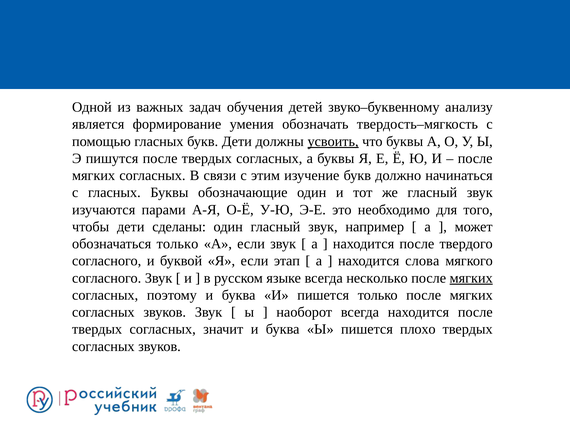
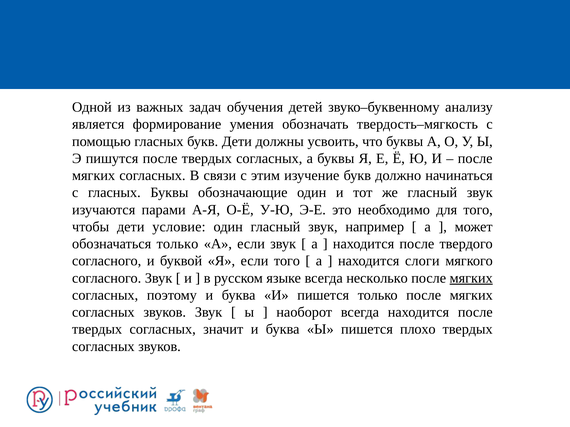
усвоить underline: present -> none (333, 142)
сделаны: сделаны -> условие (179, 227)
если этап: этап -> того (287, 261)
слова: слова -> слоги (422, 261)
